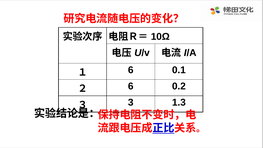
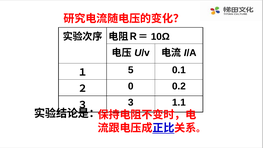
１ 6: 6 -> 5 (131, 70)
２ 6: 6 -> 0 (131, 86)
1.3: 1.3 -> 1.1 (179, 102)
